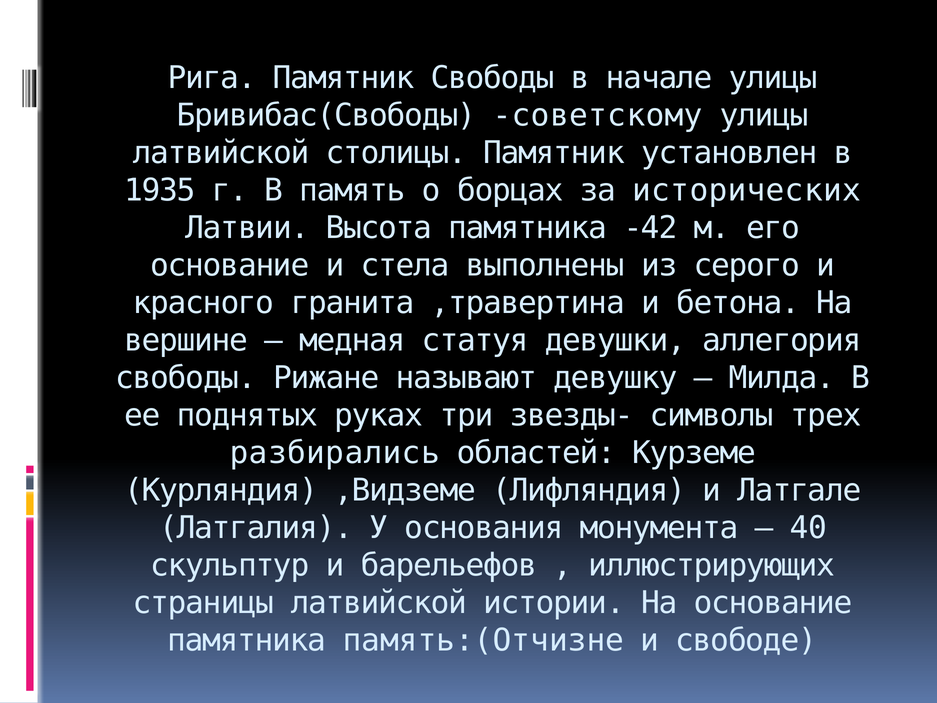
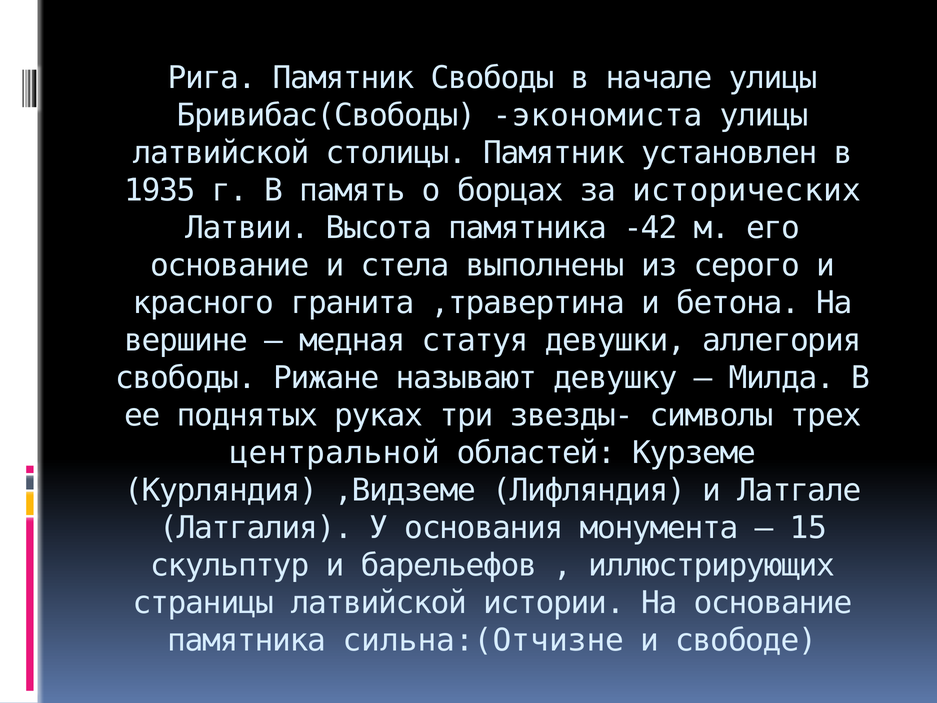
советскому: советскому -> экономиста (598, 115)
разбирались: разбирались -> центральной (335, 453)
40: 40 -> 15 (808, 528)
память:(Отчизне: память:(Отчизне -> сильна:(Отчизне (483, 640)
